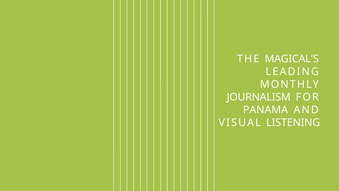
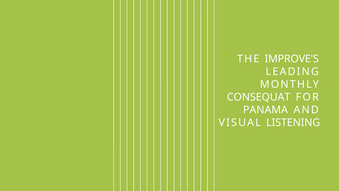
MAGICAL'S: MAGICAL'S -> IMPROVE'S (292, 59)
JOURNALISM: JOURNALISM -> CONSEQUAT (259, 97)
